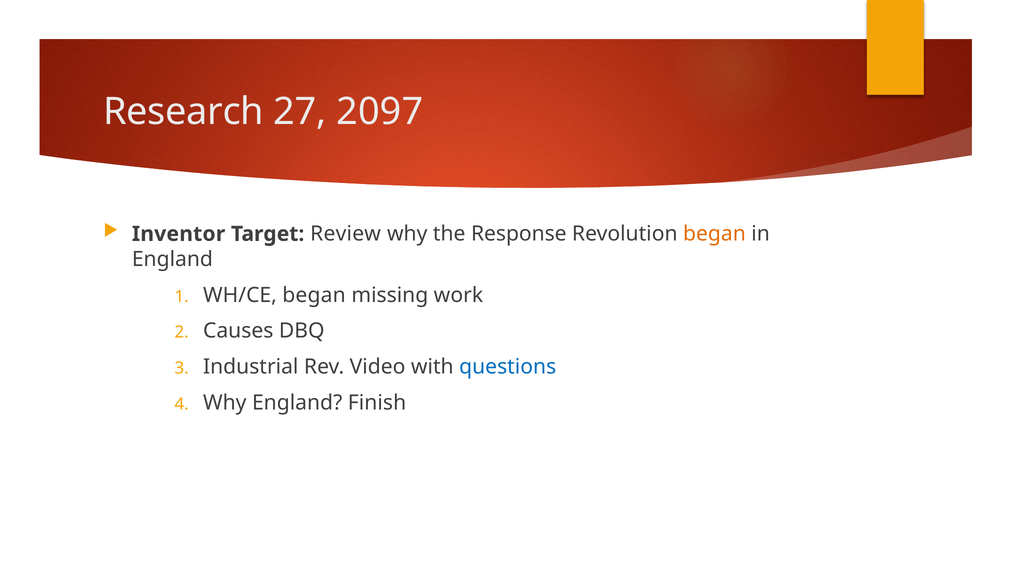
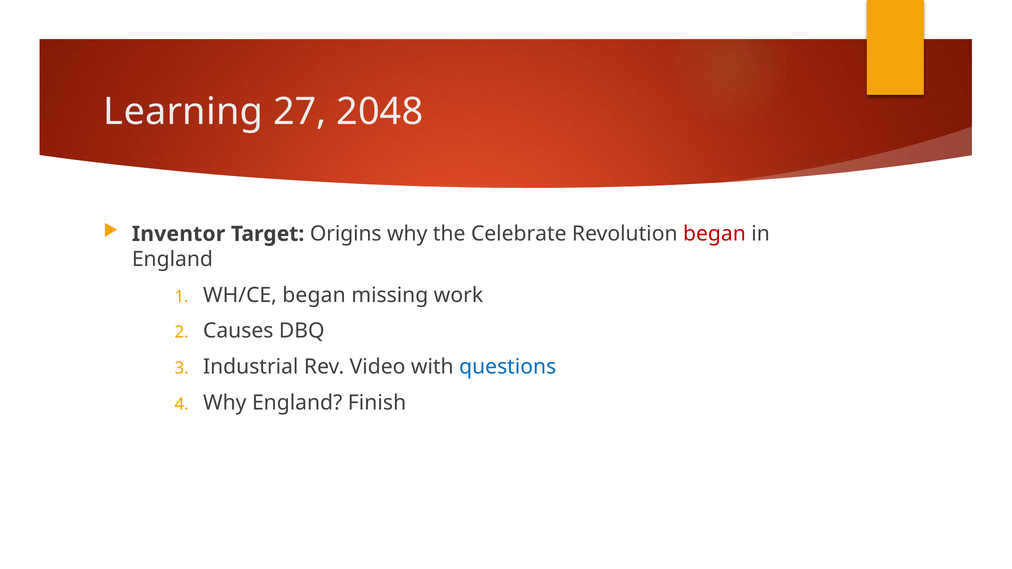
Research: Research -> Learning (183, 112)
2097: 2097 -> 2048 (380, 112)
Review: Review -> Origins (346, 234)
Response: Response -> Celebrate (519, 234)
began colour: orange -> red (714, 234)
